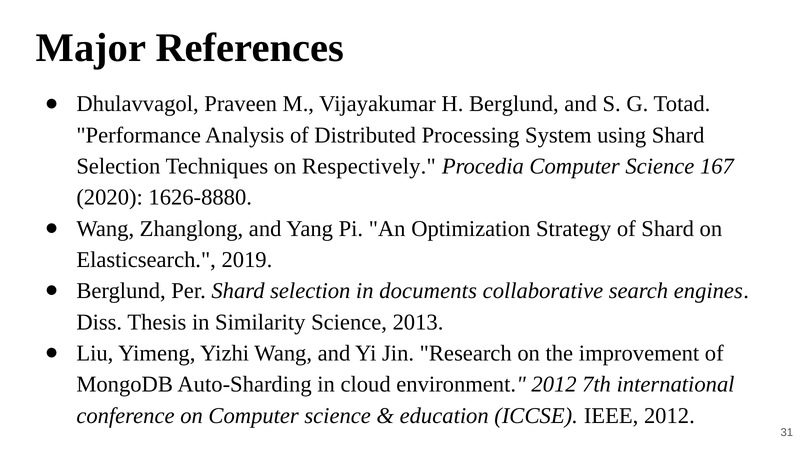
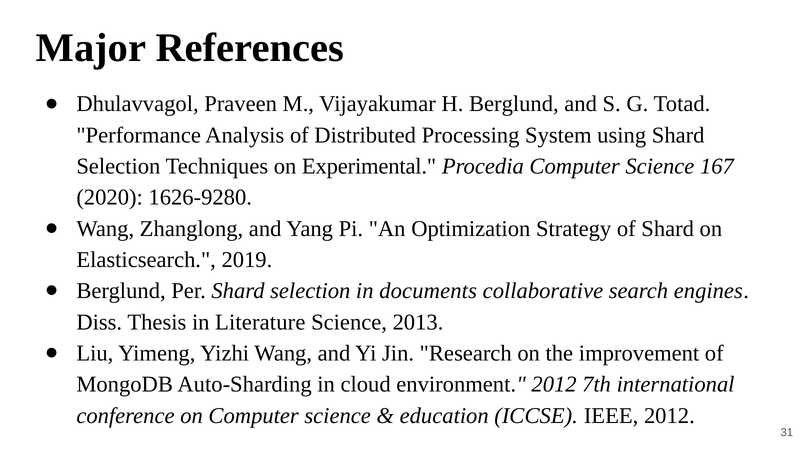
Respectively: Respectively -> Experimental (369, 166)
1626-8880: 1626-8880 -> 1626-9280 (200, 197)
Similarity: Similarity -> Literature (260, 322)
